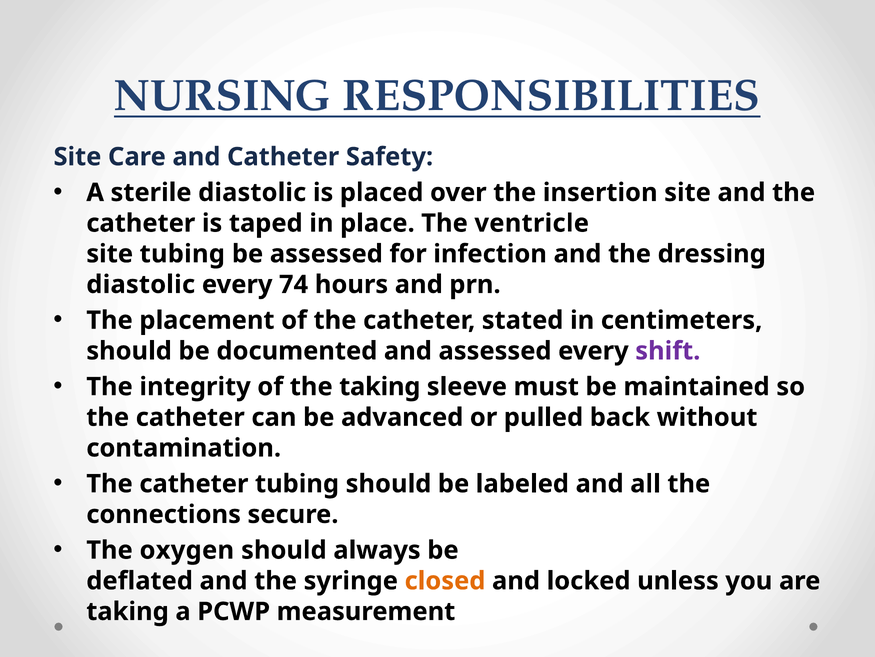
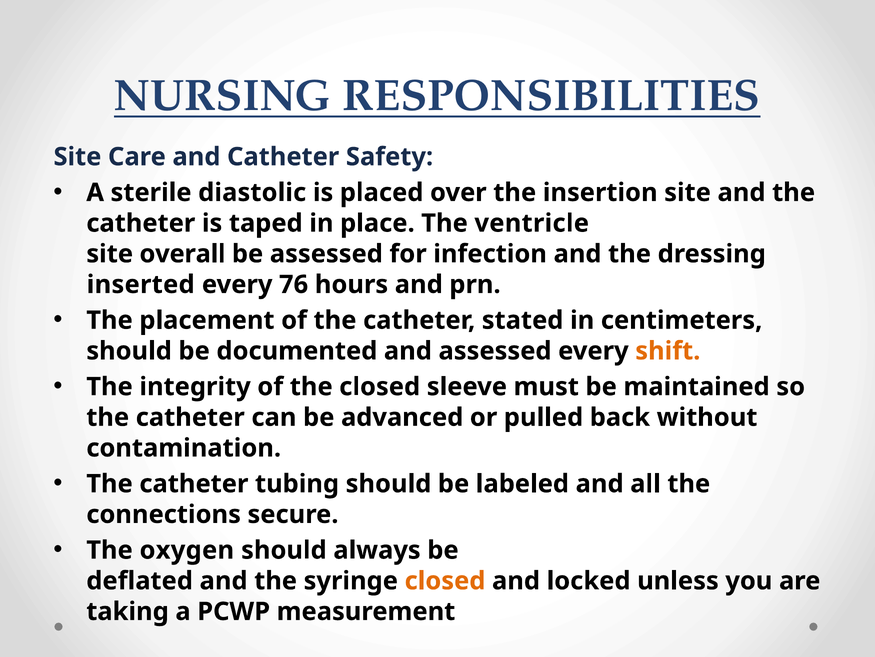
site tubing: tubing -> overall (183, 254)
diastolic: diastolic -> inserted (141, 284)
74: 74 -> 76 (294, 284)
shift colour: purple -> orange (668, 351)
the taking: taking -> closed (380, 386)
